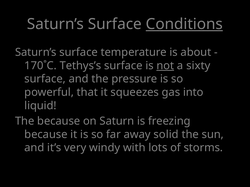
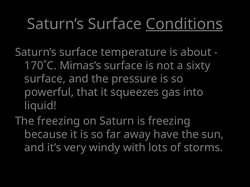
Tethys’s: Tethys’s -> Mimas’s (80, 66)
not underline: present -> none (165, 66)
The because: because -> freezing (59, 121)
solid: solid -> have (166, 135)
